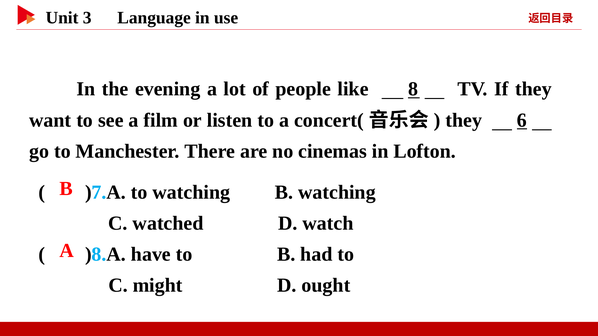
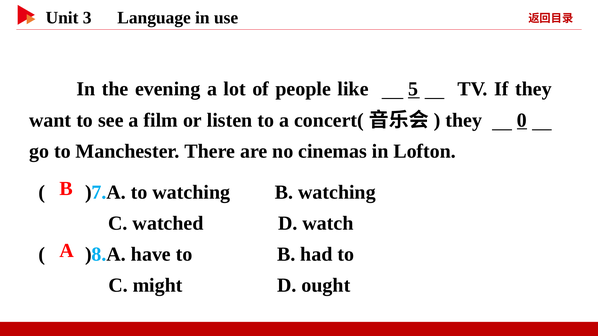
8: 8 -> 5 (413, 89)
6: 6 -> 0 (522, 120)
